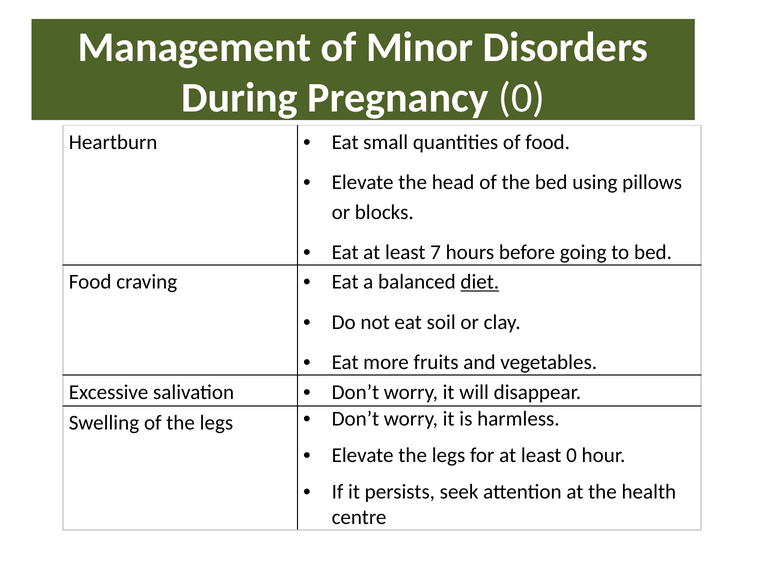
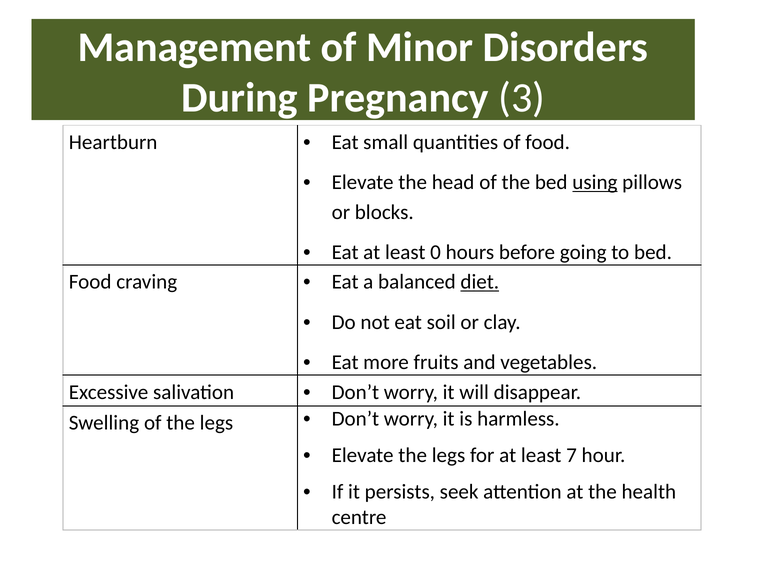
Pregnancy 0: 0 -> 3 (522, 98)
using underline: none -> present (595, 182)
7: 7 -> 0 (436, 252)
least 0: 0 -> 7 (572, 455)
